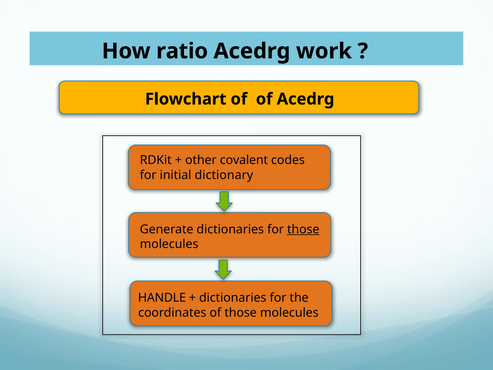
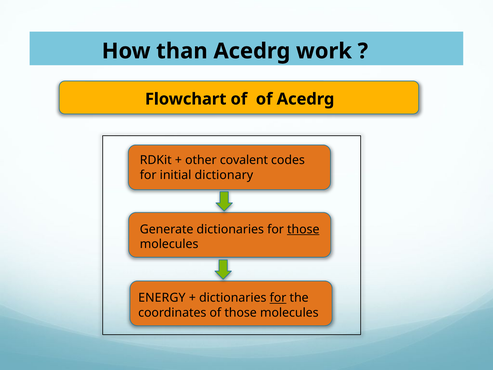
ratio: ratio -> than (182, 51)
HANDLE: HANDLE -> ENERGY (162, 298)
for underline: none -> present (278, 298)
